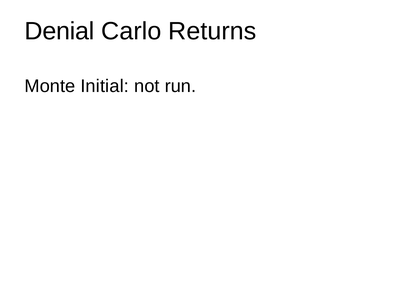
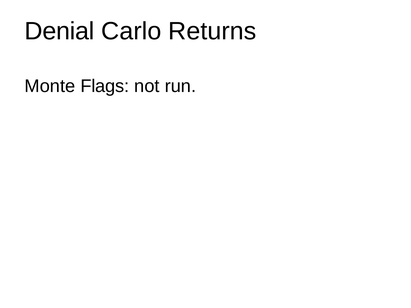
Initial: Initial -> Flags (105, 86)
